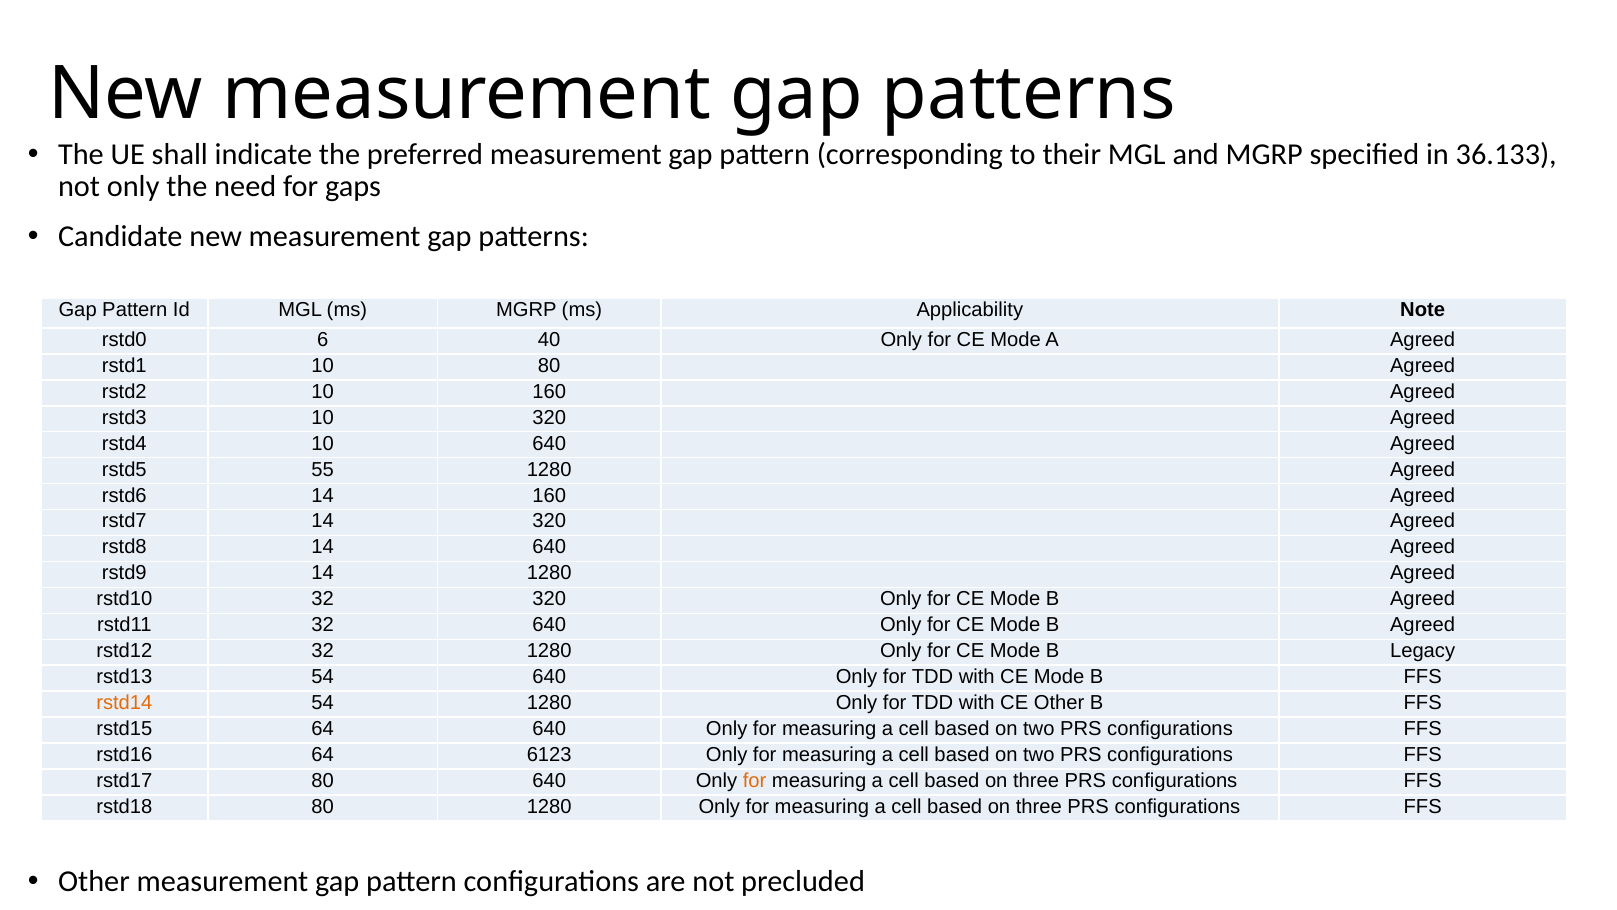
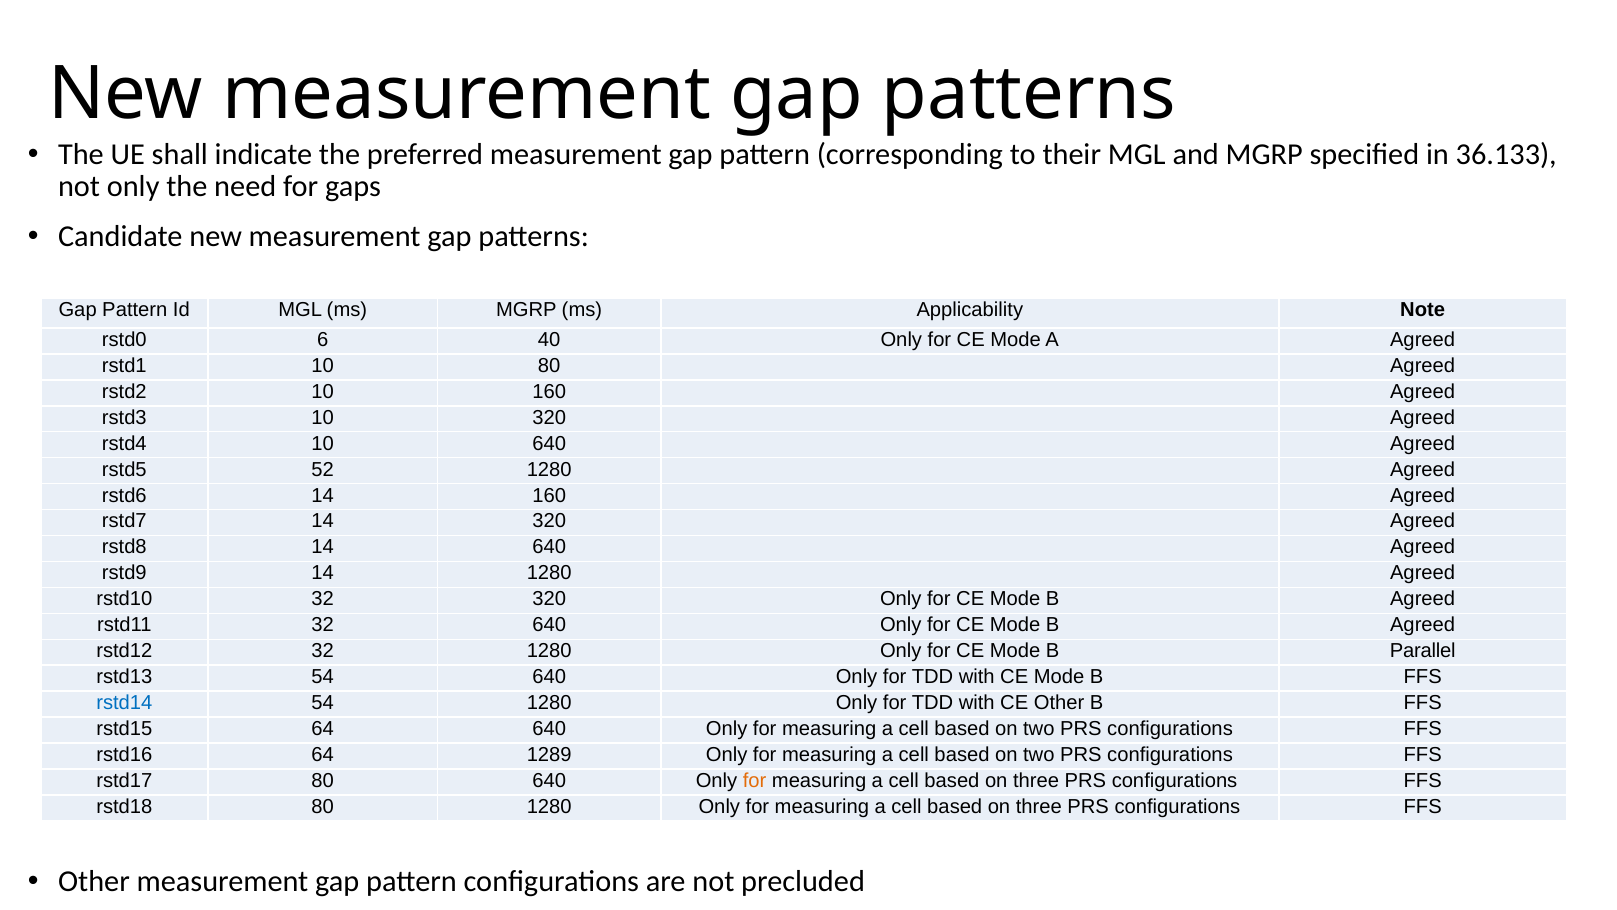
55: 55 -> 52 (323, 469)
Legacy: Legacy -> Parallel (1423, 651)
rstd14 colour: orange -> blue (124, 703)
6123: 6123 -> 1289 (549, 754)
